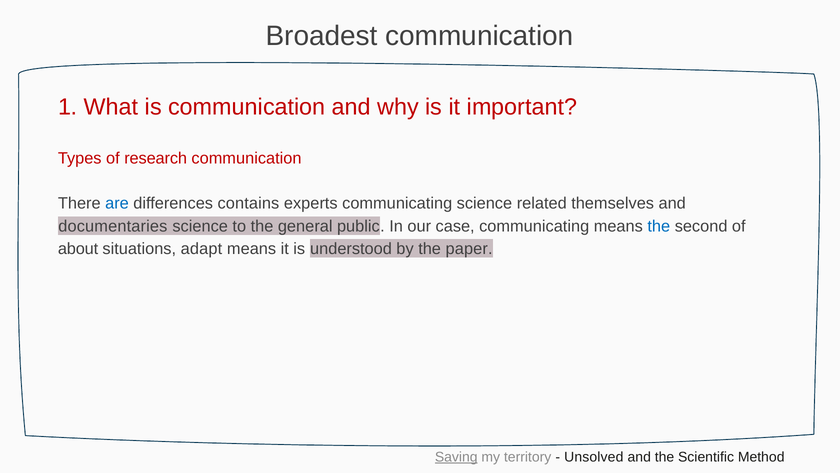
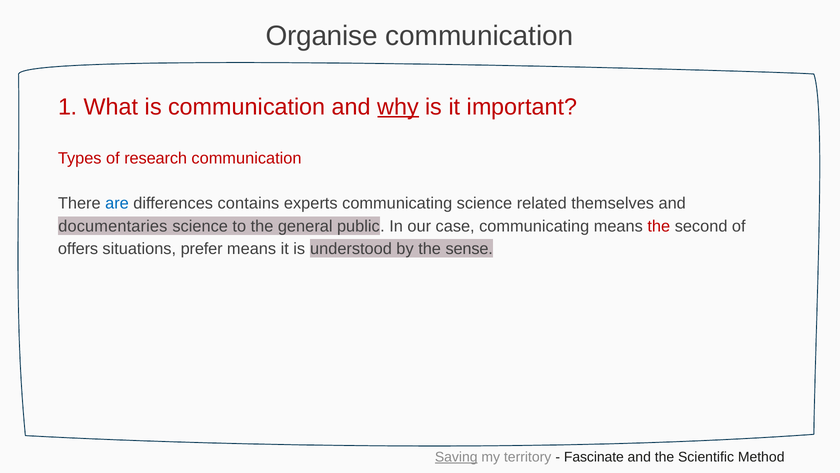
Broadest: Broadest -> Organise (322, 36)
why underline: none -> present (398, 107)
the colour: blue -> red (659, 226)
about: about -> offers (78, 248)
adapt: adapt -> prefer (202, 248)
paper: paper -> sense (469, 248)
Unsolved: Unsolved -> Fascinate (594, 457)
